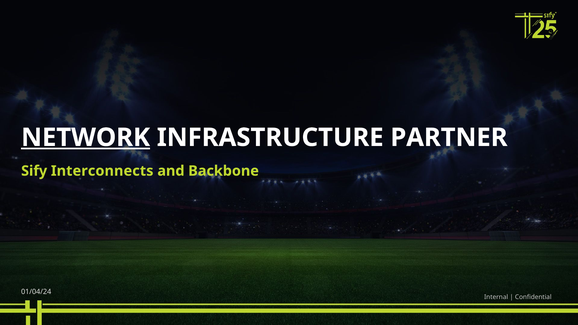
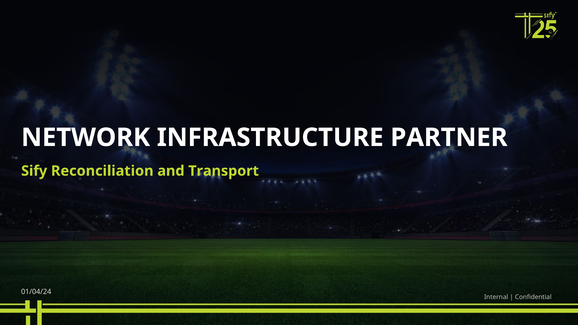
NETWORK underline: present -> none (86, 138)
Interconnects: Interconnects -> Reconciliation (102, 171)
Backbone: Backbone -> Transport (224, 171)
